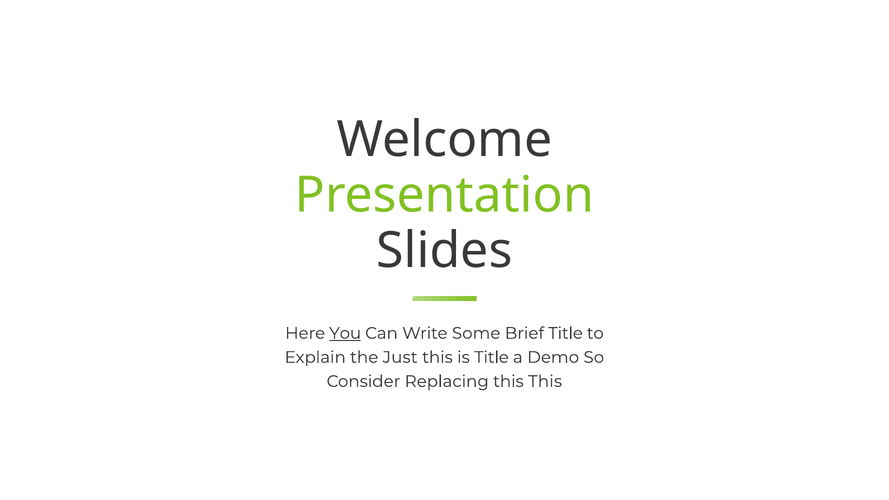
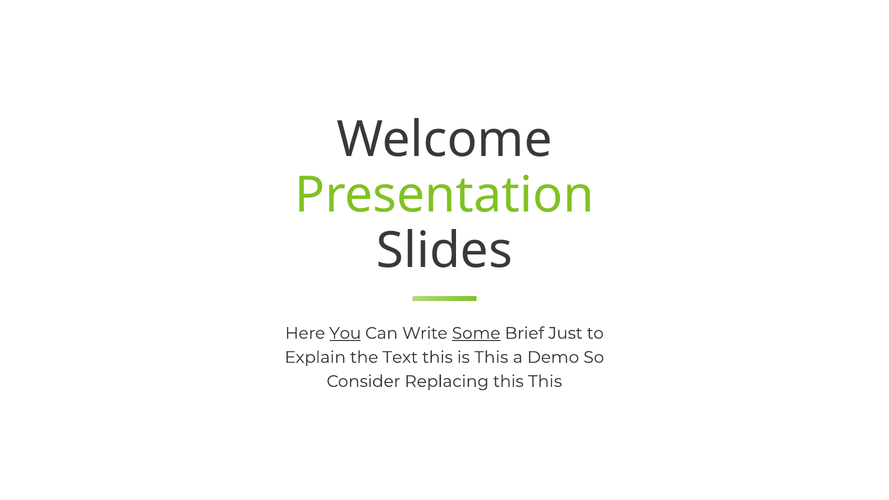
Some underline: none -> present (476, 333)
Brief Title: Title -> Just (565, 333)
Just: Just -> Text (400, 357)
is Title: Title -> This (491, 357)
